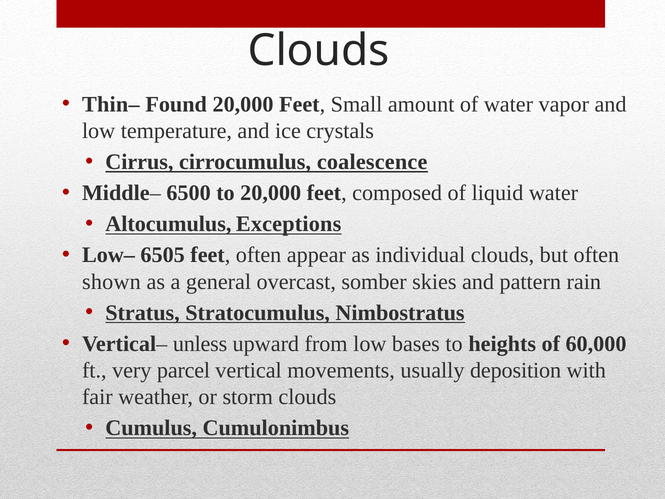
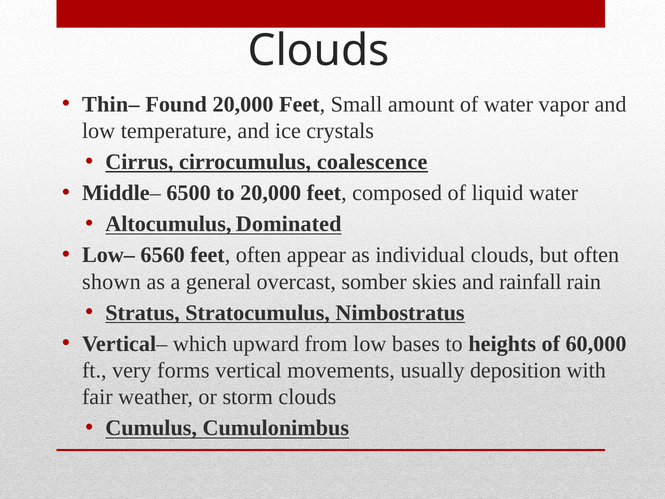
Exceptions: Exceptions -> Dominated (289, 224)
6505: 6505 -> 6560 (163, 255)
pattern: pattern -> rainfall (530, 282)
unless: unless -> which (200, 344)
parcel: parcel -> forms (183, 370)
